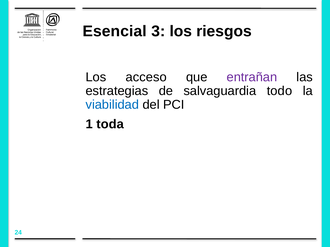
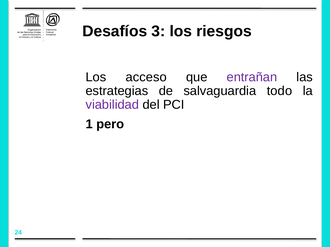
Esencial: Esencial -> Desafíos (115, 31)
viabilidad colour: blue -> purple (112, 105)
toda: toda -> pero (110, 124)
